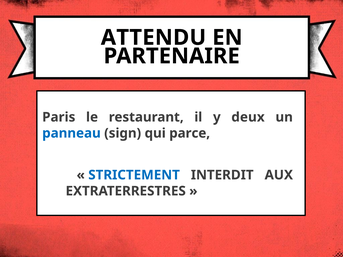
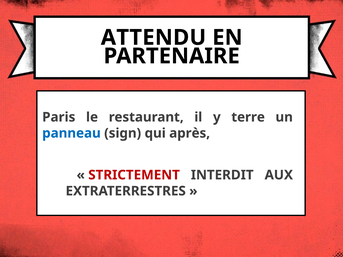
deux: deux -> terre (248, 117)
parce: parce -> après (190, 133)
STRICTEMENT colour: blue -> red (134, 175)
